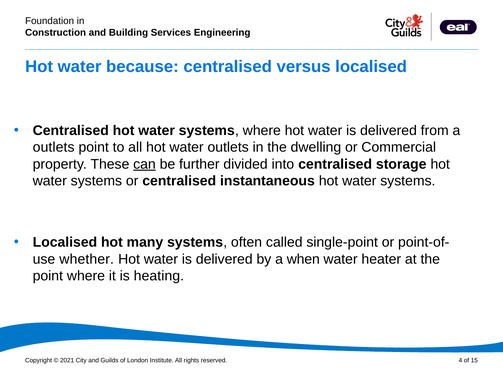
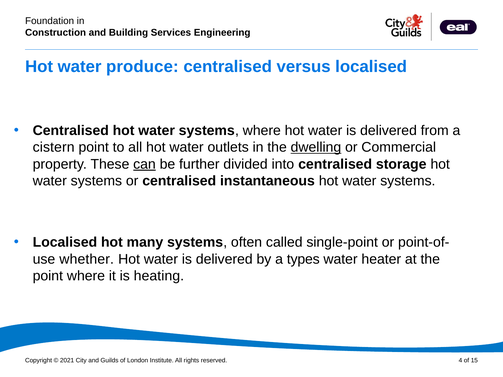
because: because -> produce (142, 67)
outlets: outlets -> cistern (54, 147)
dwelling underline: none -> present (316, 147)
when: when -> types (303, 259)
